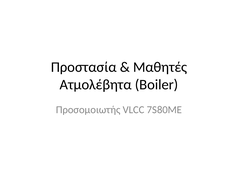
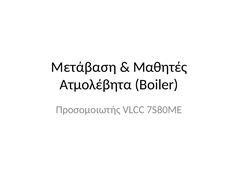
Προστασία: Προστασία -> Μετάβαση (84, 67)
